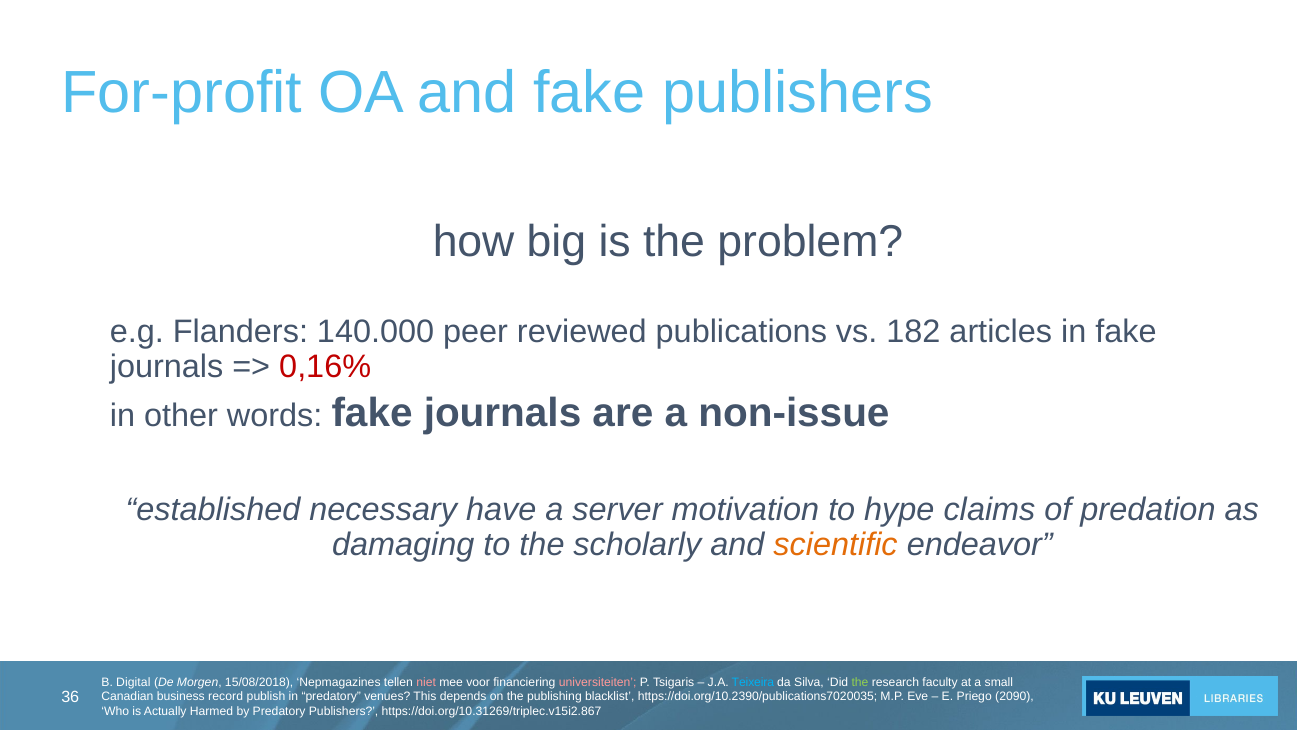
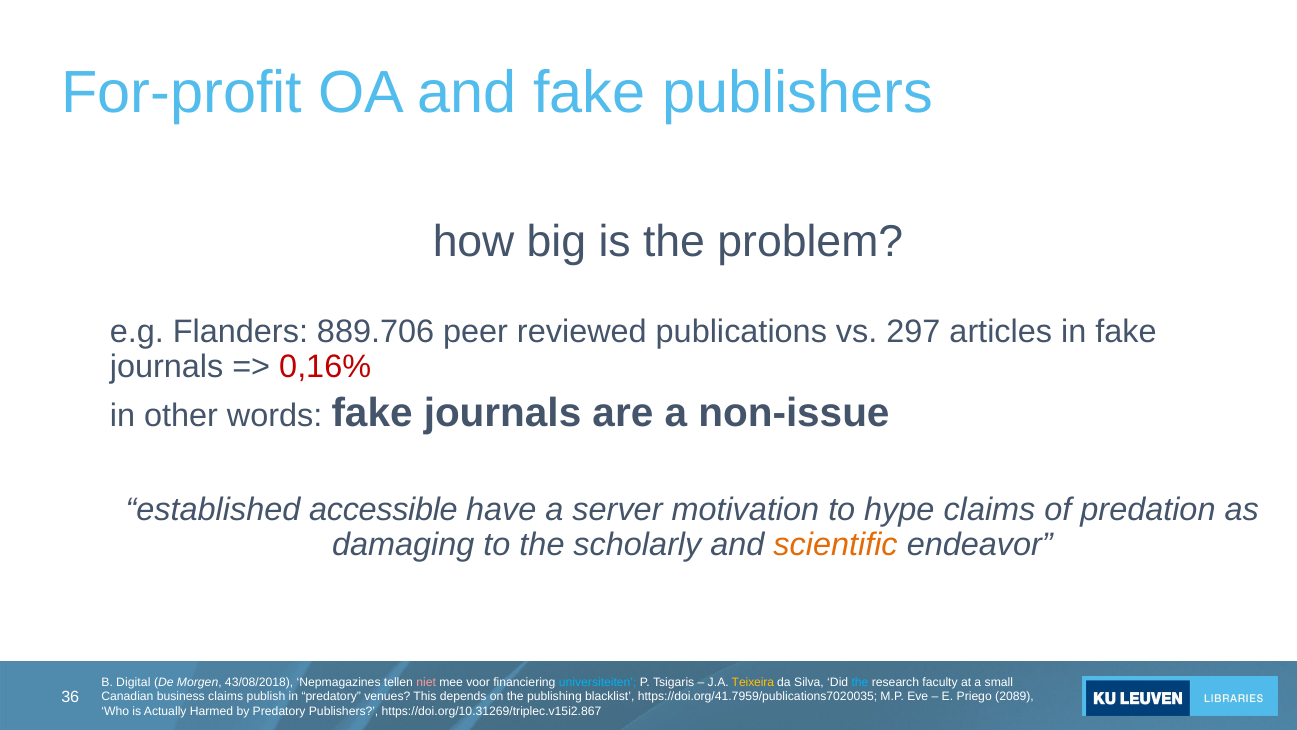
140.000: 140.000 -> 889.706 (376, 332)
182: 182 -> 297 (913, 332)
necessary: necessary -> accessible (383, 509)
15/08/2018: 15/08/2018 -> 43/08/2018 (259, 682)
universiteiten colour: pink -> light blue (598, 682)
Teixeira colour: light blue -> yellow (753, 682)
the colour: light green -> light blue (860, 682)
business record: record -> claims (226, 697)
https://doi.org/10.2390/publications7020035: https://doi.org/10.2390/publications7020035 -> https://doi.org/41.7959/publications7020035 (757, 697)
2090: 2090 -> 2089 (1014, 697)
